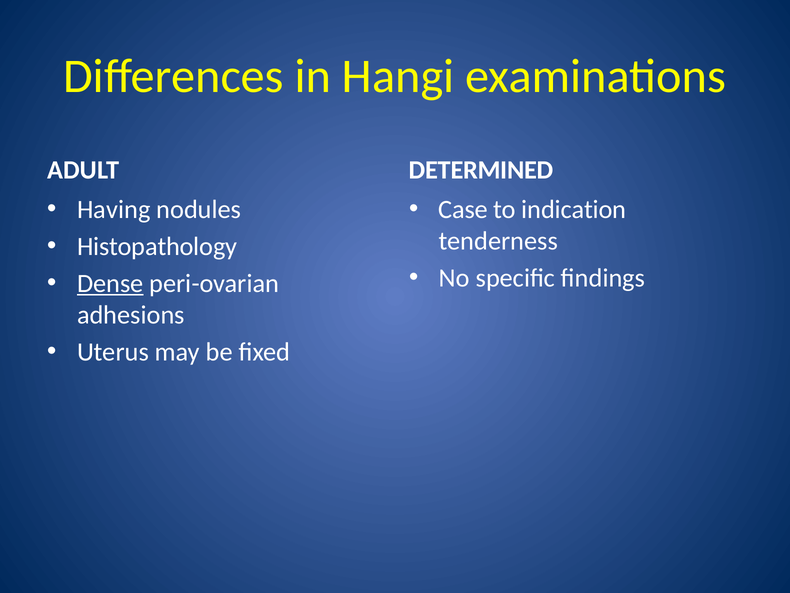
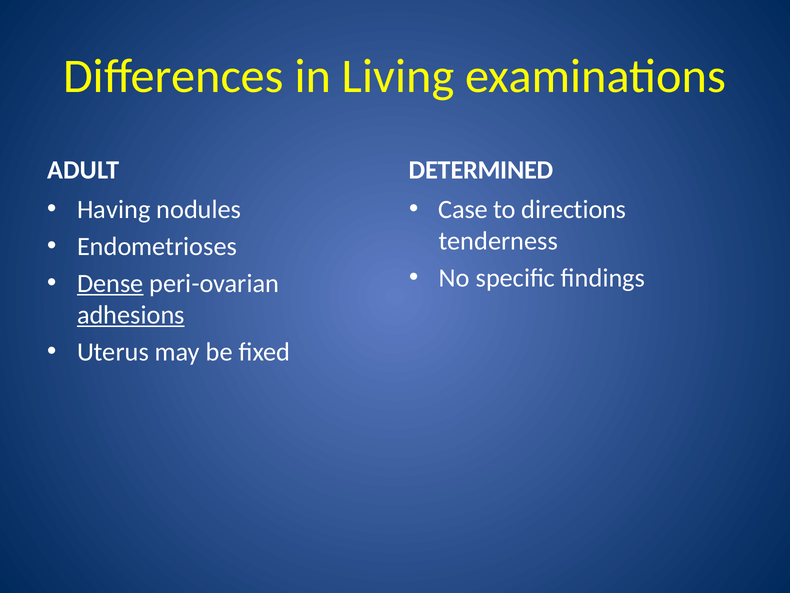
Hangi: Hangi -> Living (398, 76)
indication: indication -> directions (574, 209)
Histopathology: Histopathology -> Endometrioses (157, 246)
adhesions underline: none -> present (131, 315)
